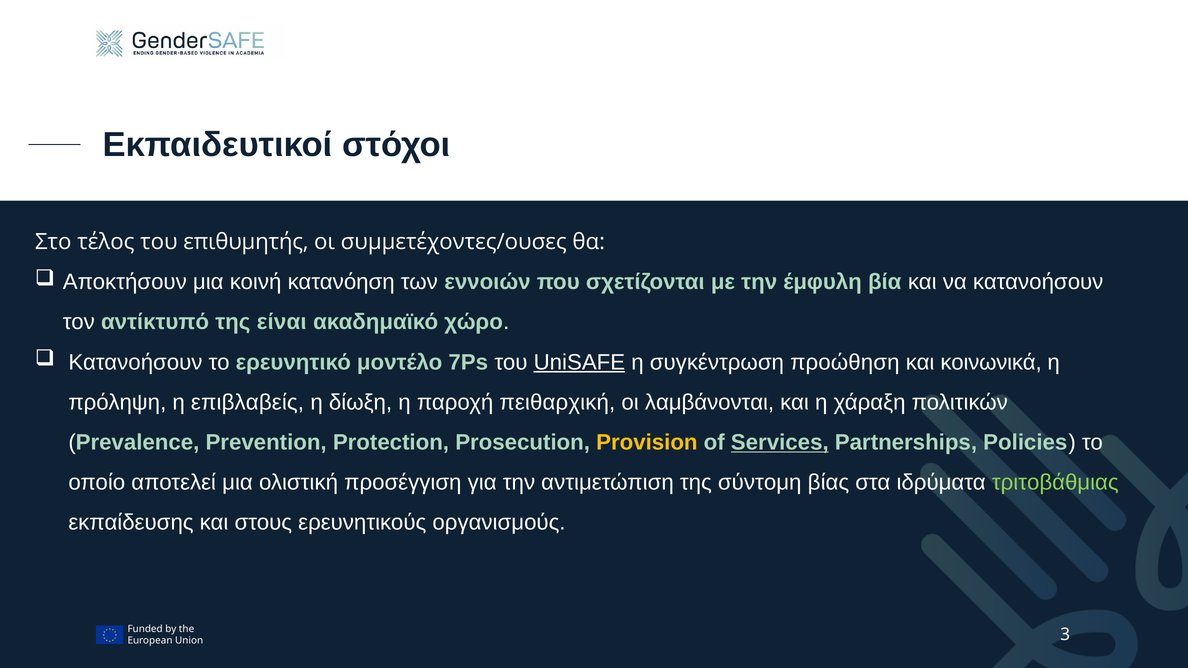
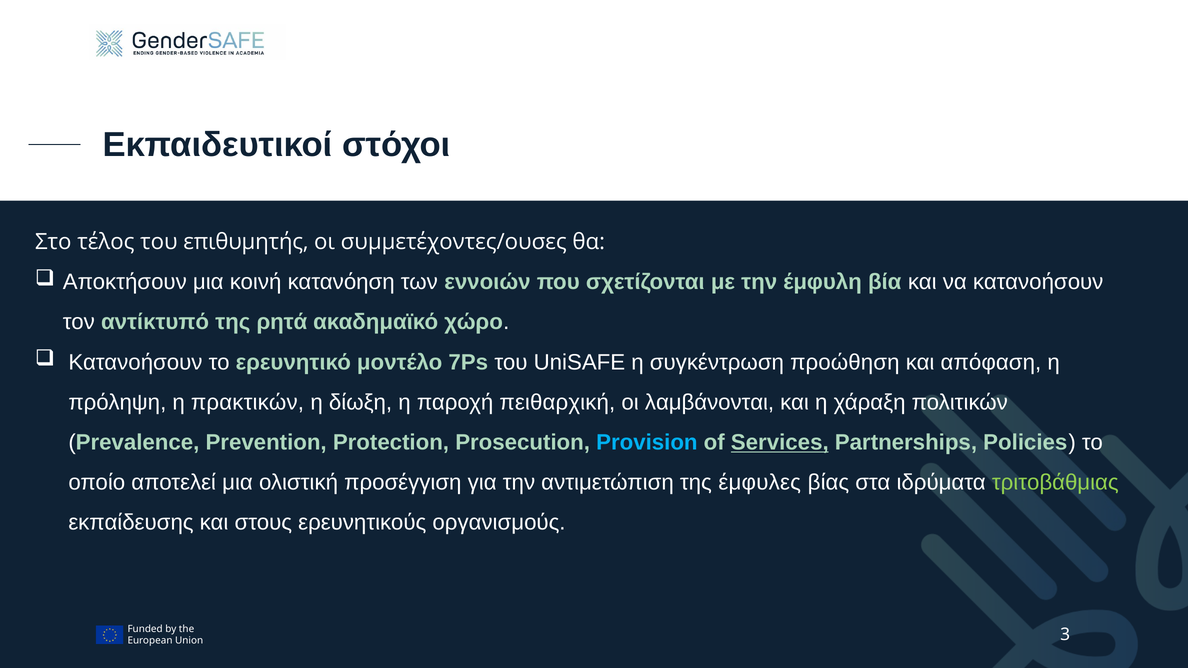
είναι: είναι -> ρητά (282, 322)
UniSAFE underline: present -> none (579, 362)
κοινωνικά: κοινωνικά -> απόφαση (991, 362)
επιβλαβείς: επιβλαβείς -> πρακτικών (247, 402)
Provision colour: yellow -> light blue (647, 443)
σύντομη: σύντομη -> έμφυλες (760, 483)
